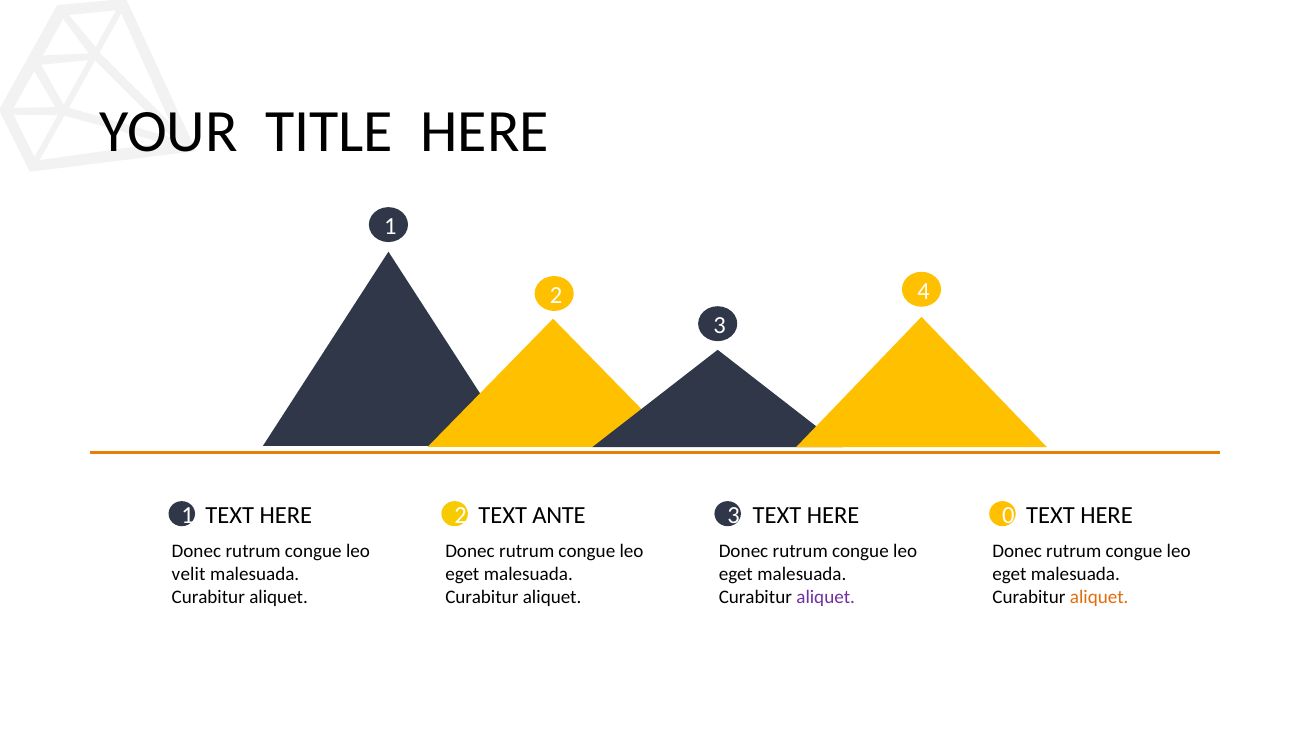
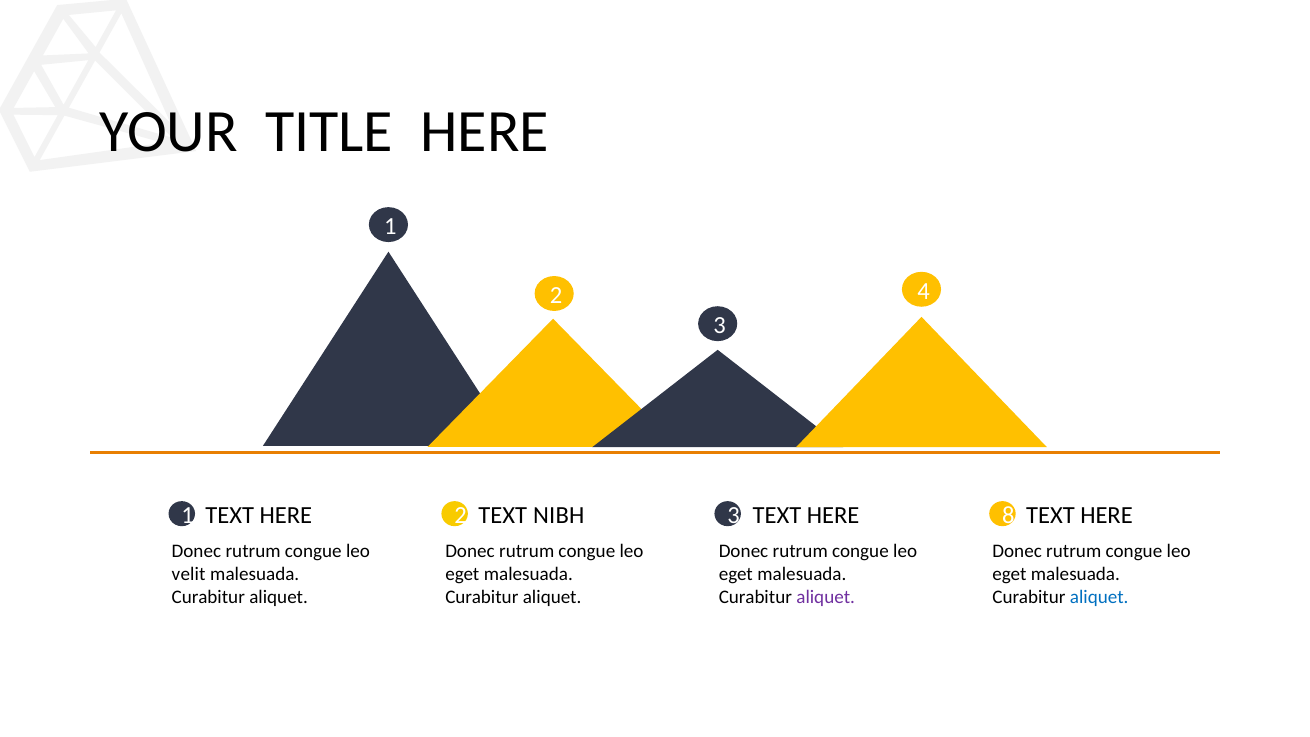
ANTE: ANTE -> NIBH (559, 515)
0: 0 -> 8 (1008, 515)
aliquet colour: orange -> blue (1099, 597)
